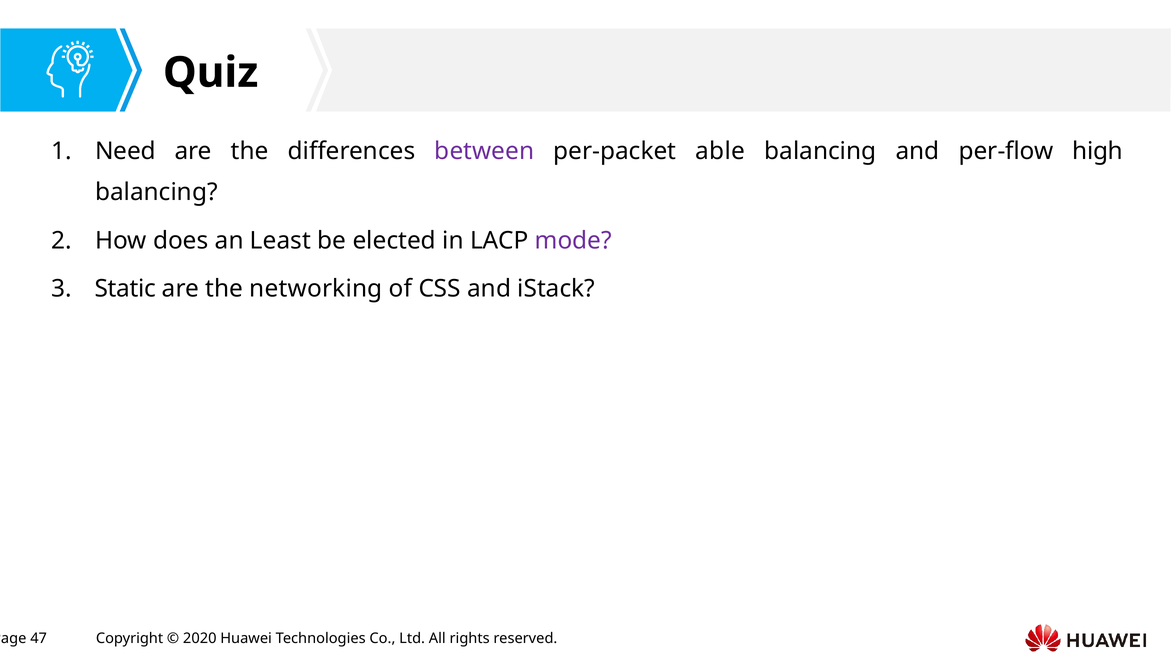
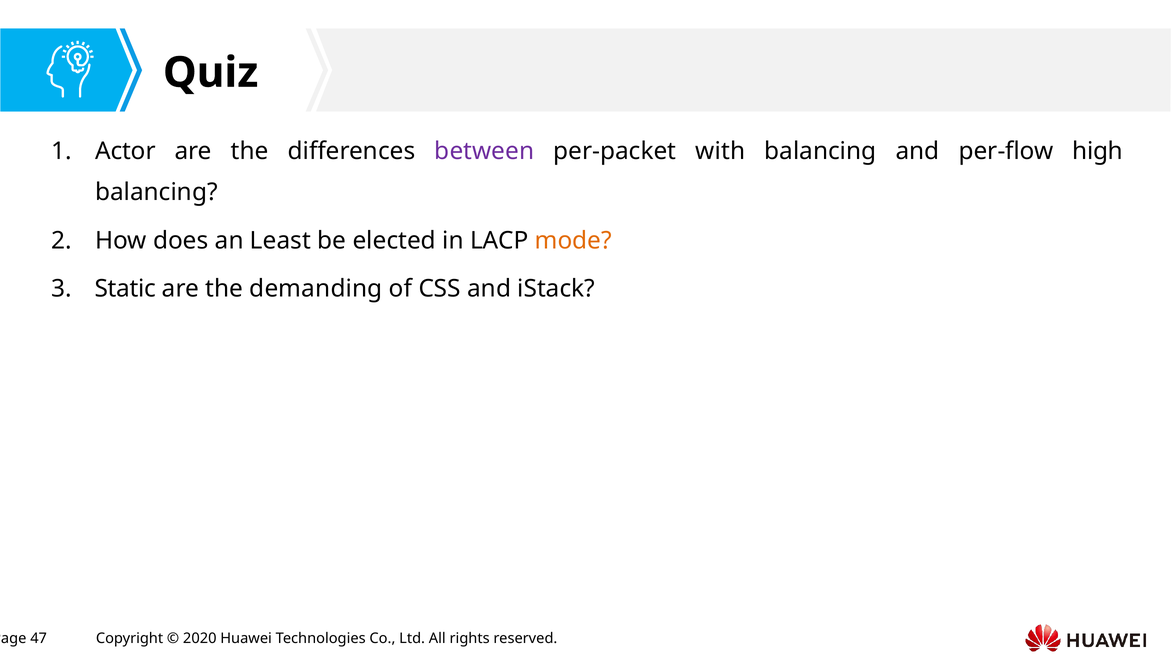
Need: Need -> Actor (125, 151)
able: able -> with (720, 151)
mode colour: purple -> orange (573, 241)
networking: networking -> demanding (316, 289)
